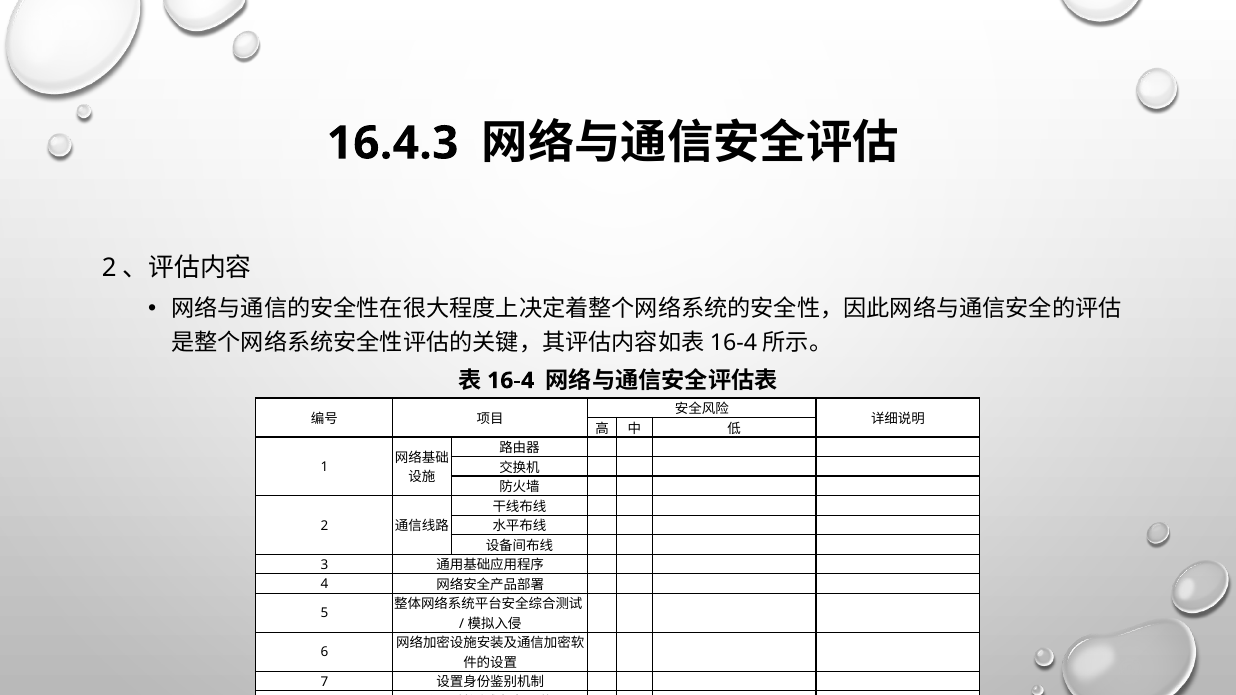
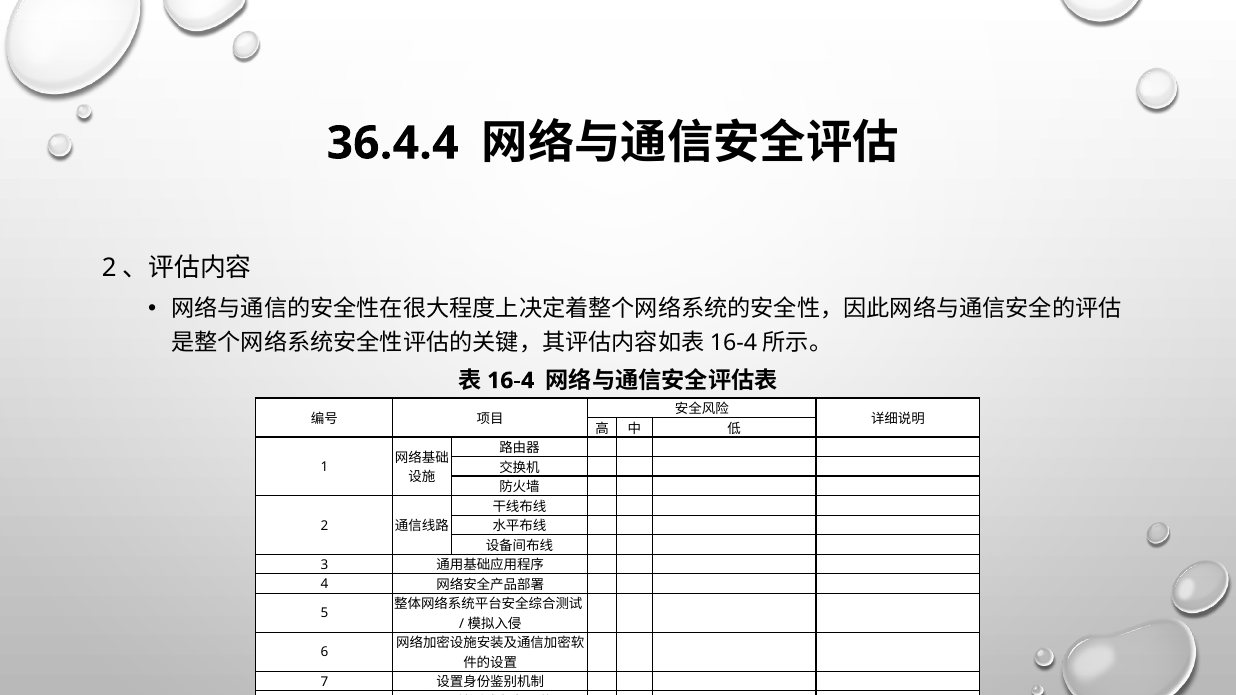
16.4.3: 16.4.3 -> 36.4.4 (393, 143)
